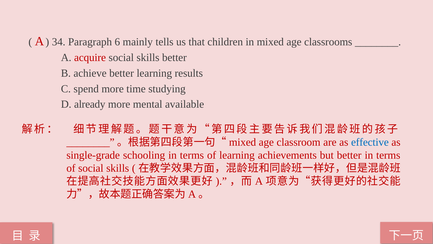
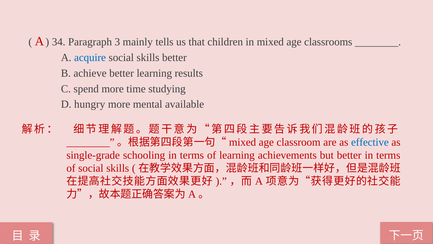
6: 6 -> 3 (117, 42)
acquire colour: red -> blue (90, 57)
already: already -> hungry (90, 104)
